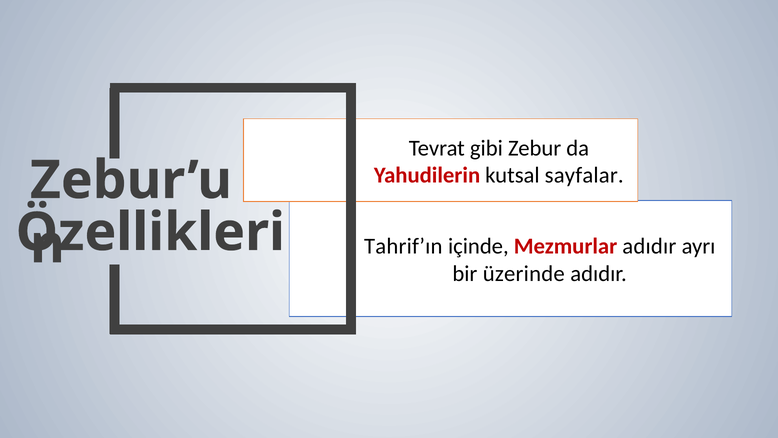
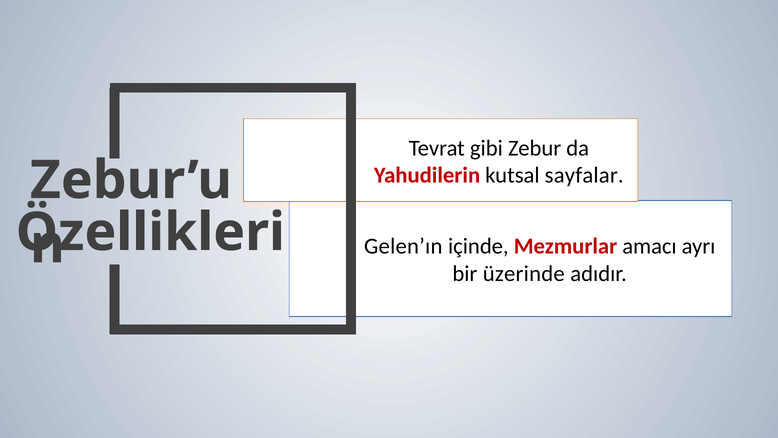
Tahrif’ın: Tahrif’ın -> Gelen’ın (403, 246)
Mezmurlar adıdır: adıdır -> amacı (649, 246)
